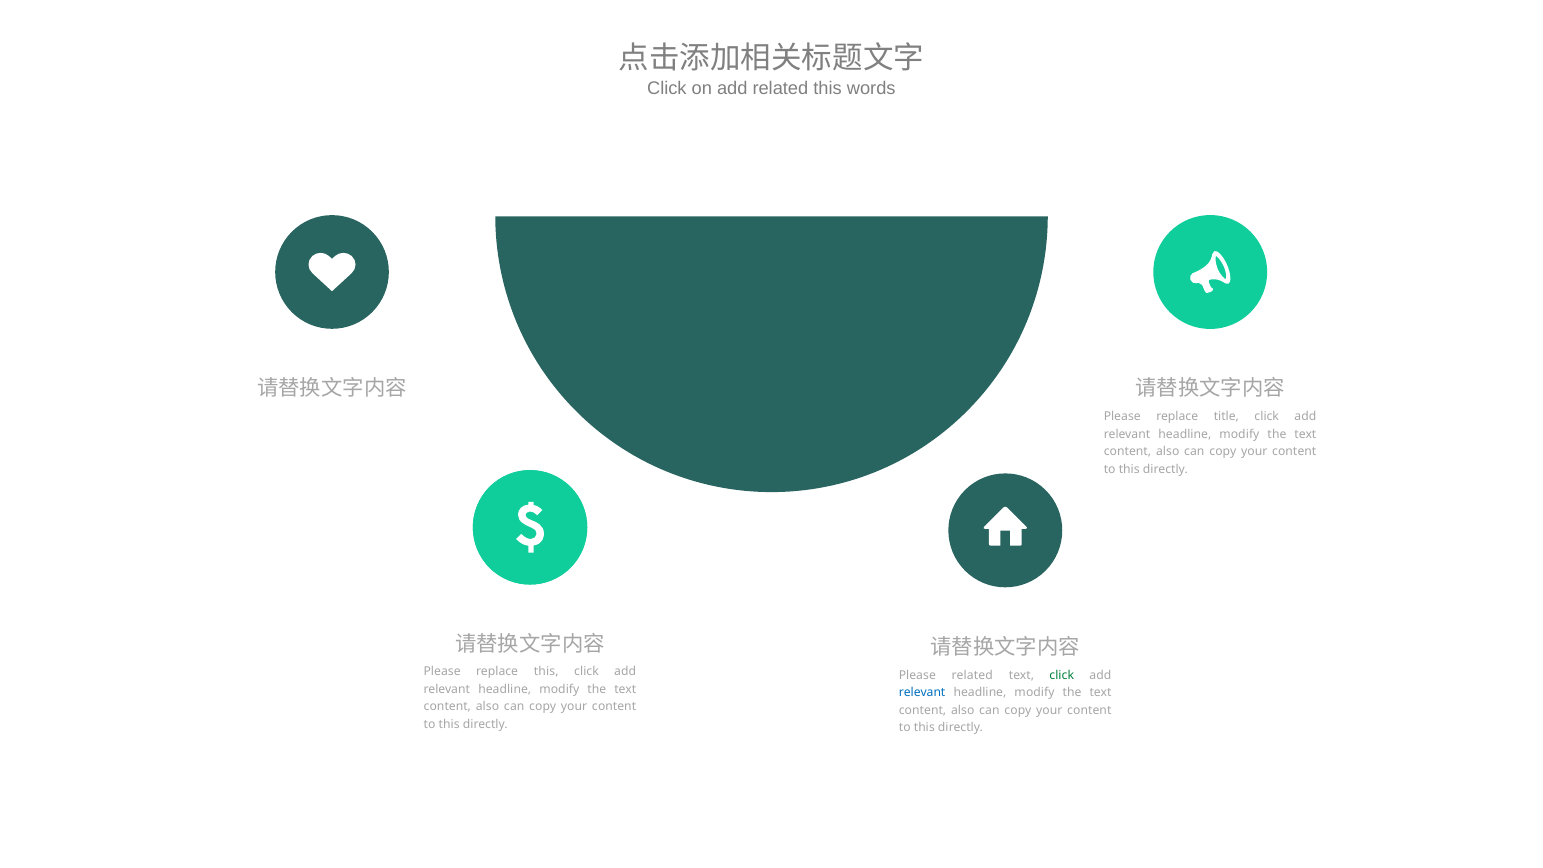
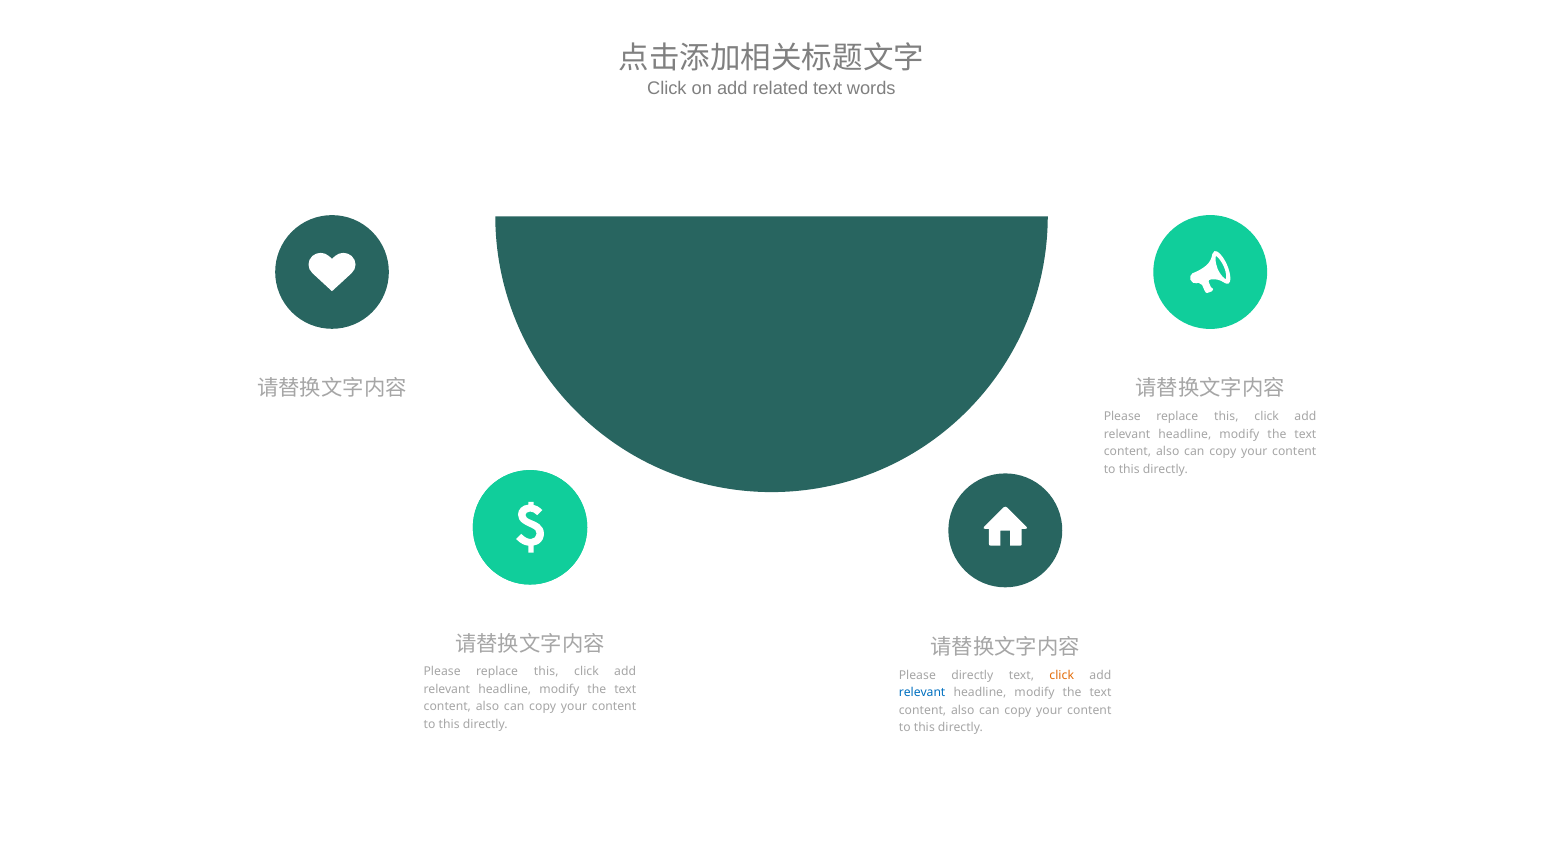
related this: this -> text (828, 88)
title: title -> this (1226, 417)
Please related: related -> directly (972, 675)
click colour: green -> orange (1062, 675)
